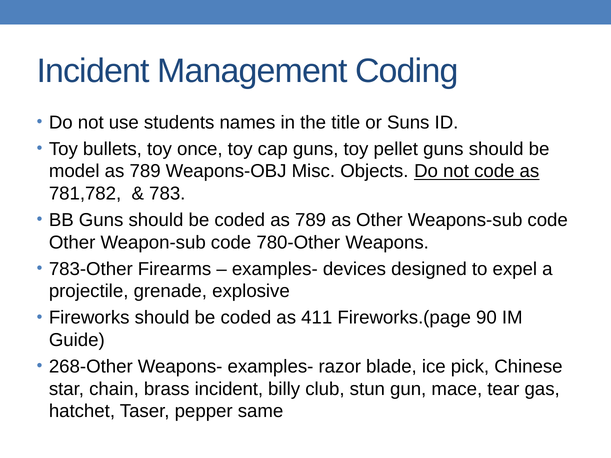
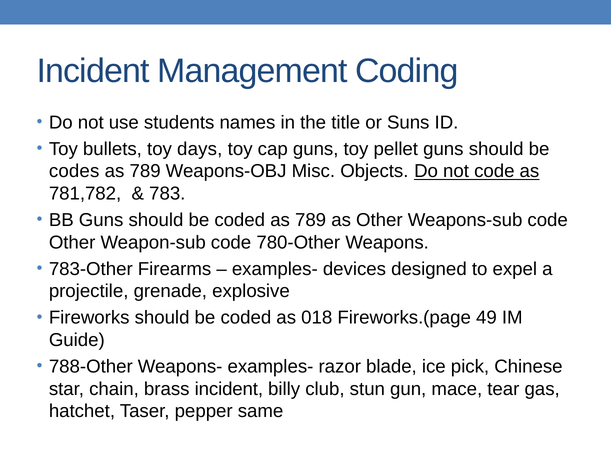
once: once -> days (200, 149)
model: model -> codes (74, 171)
411: 411 -> 018 (317, 318)
90: 90 -> 49 (486, 318)
268-Other: 268-Other -> 788-Other (91, 367)
